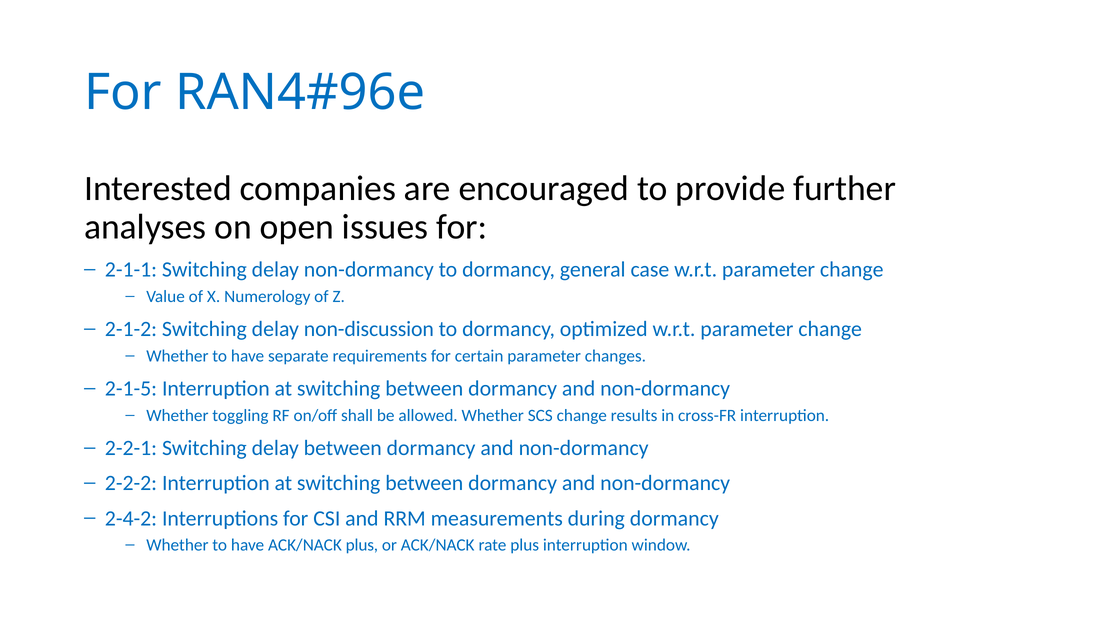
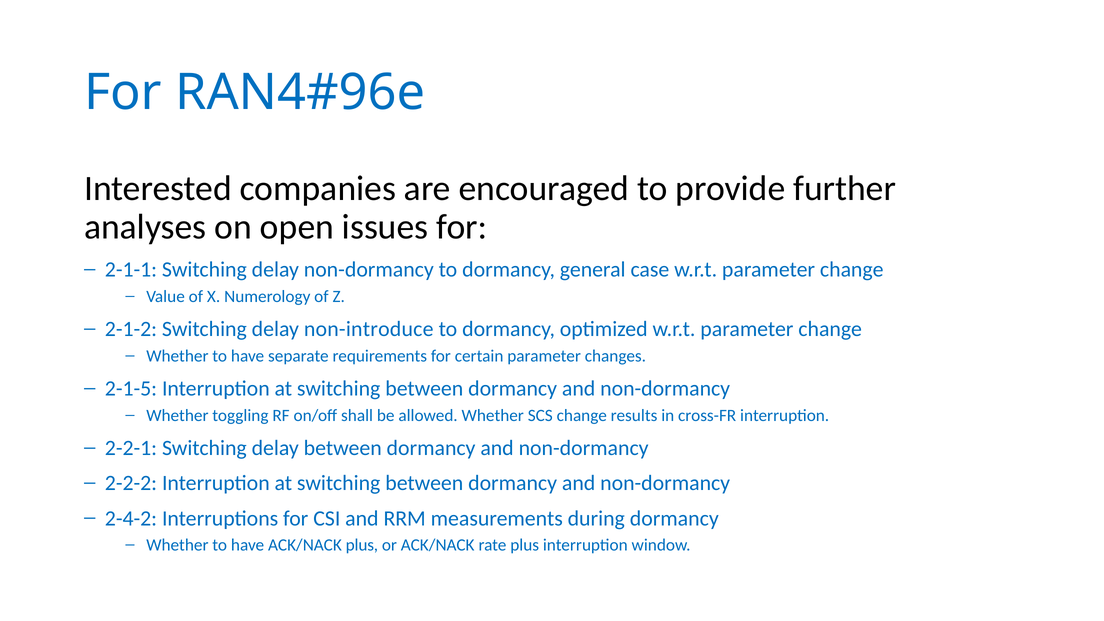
non-discussion: non-discussion -> non-introduce (369, 329)
